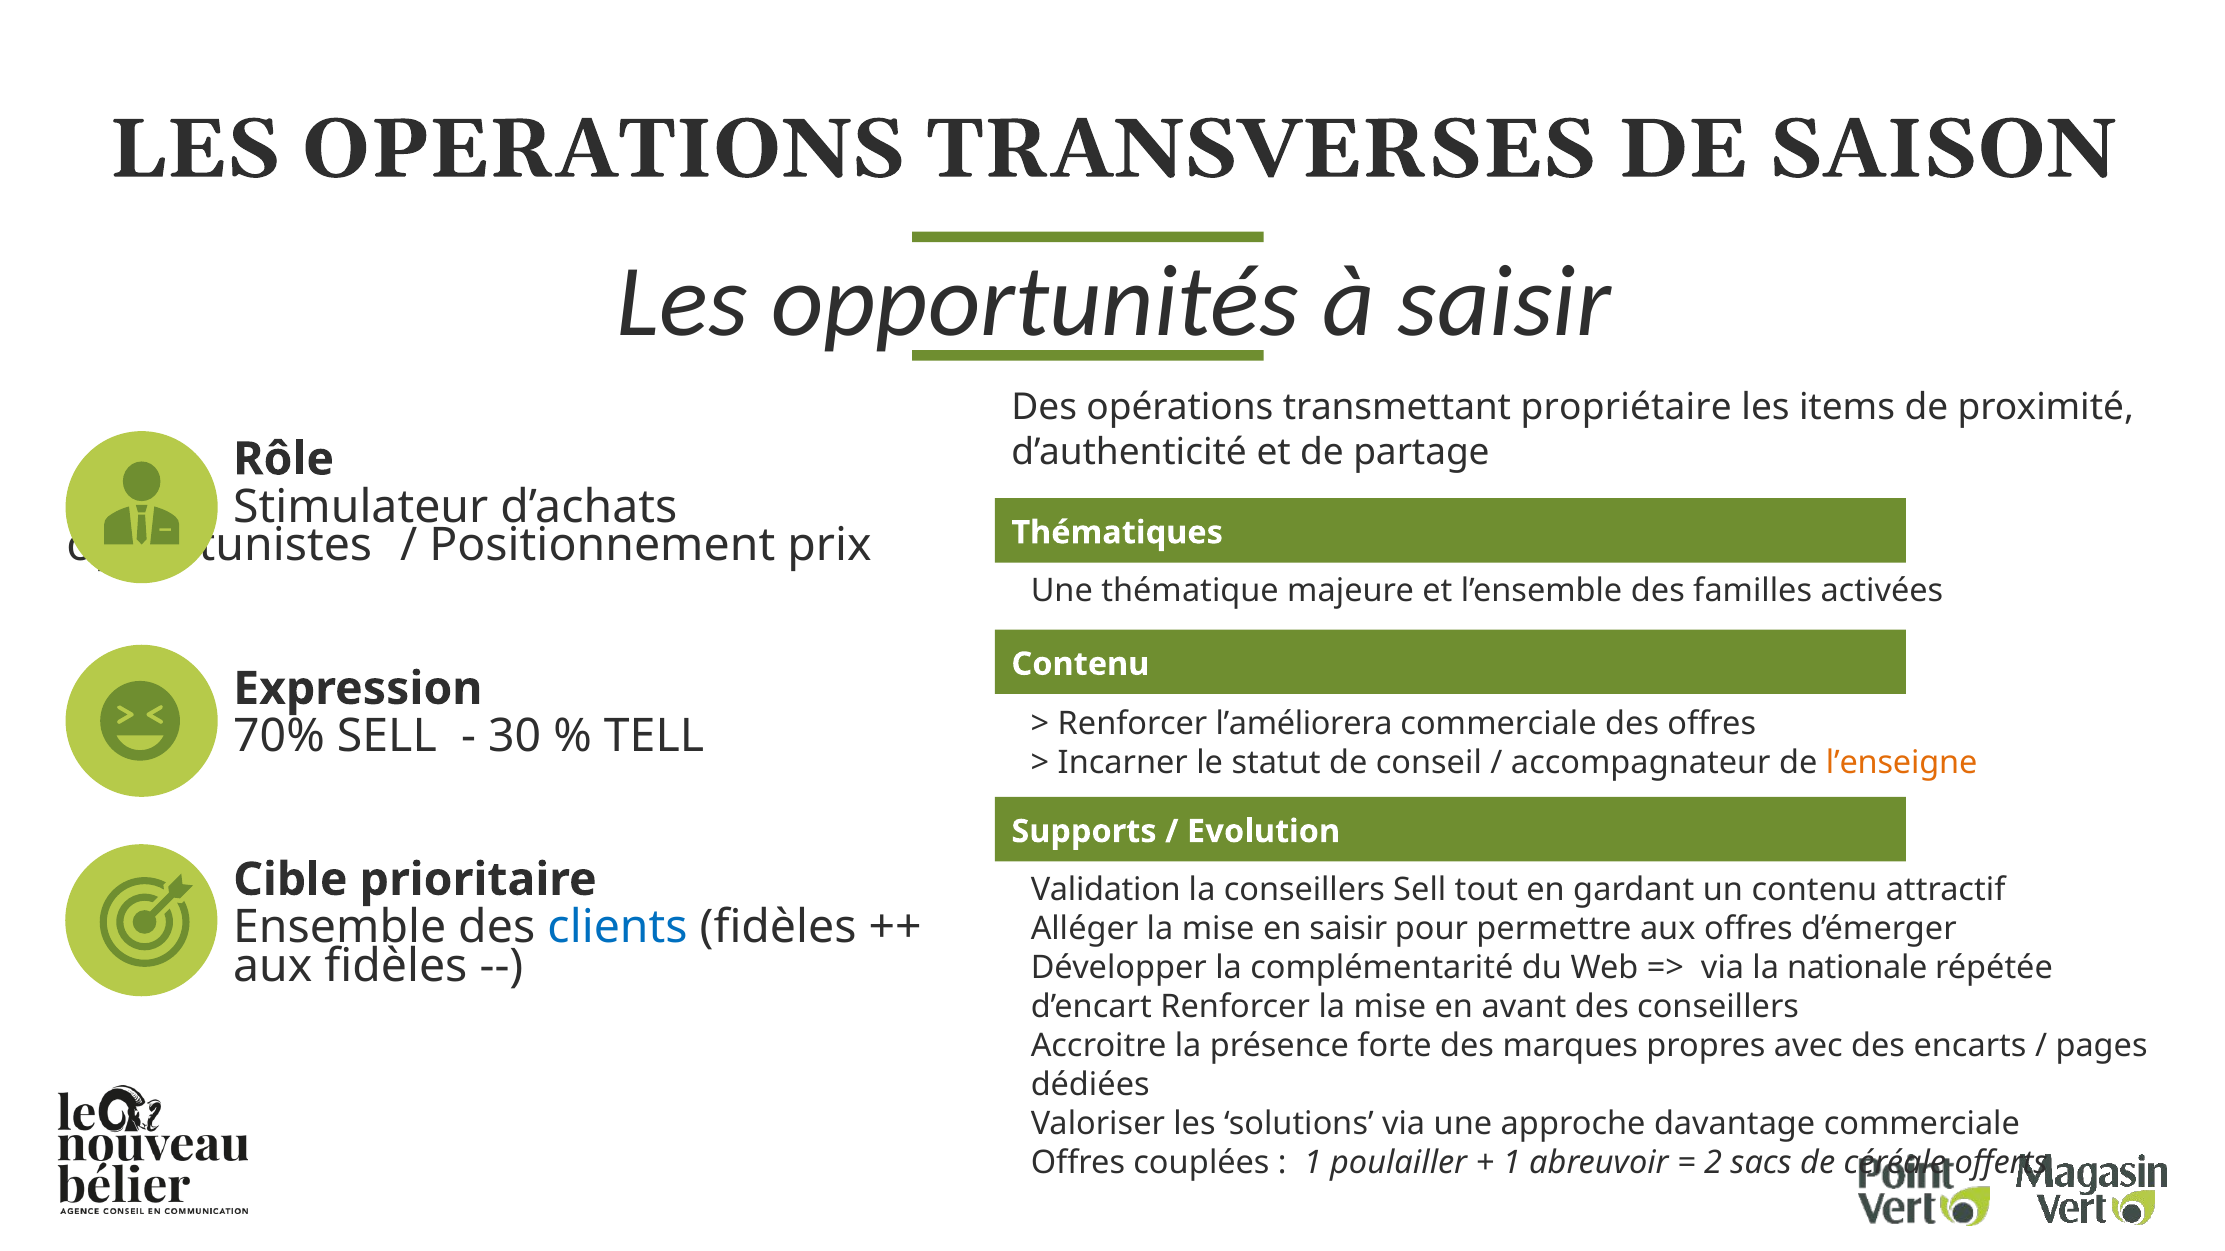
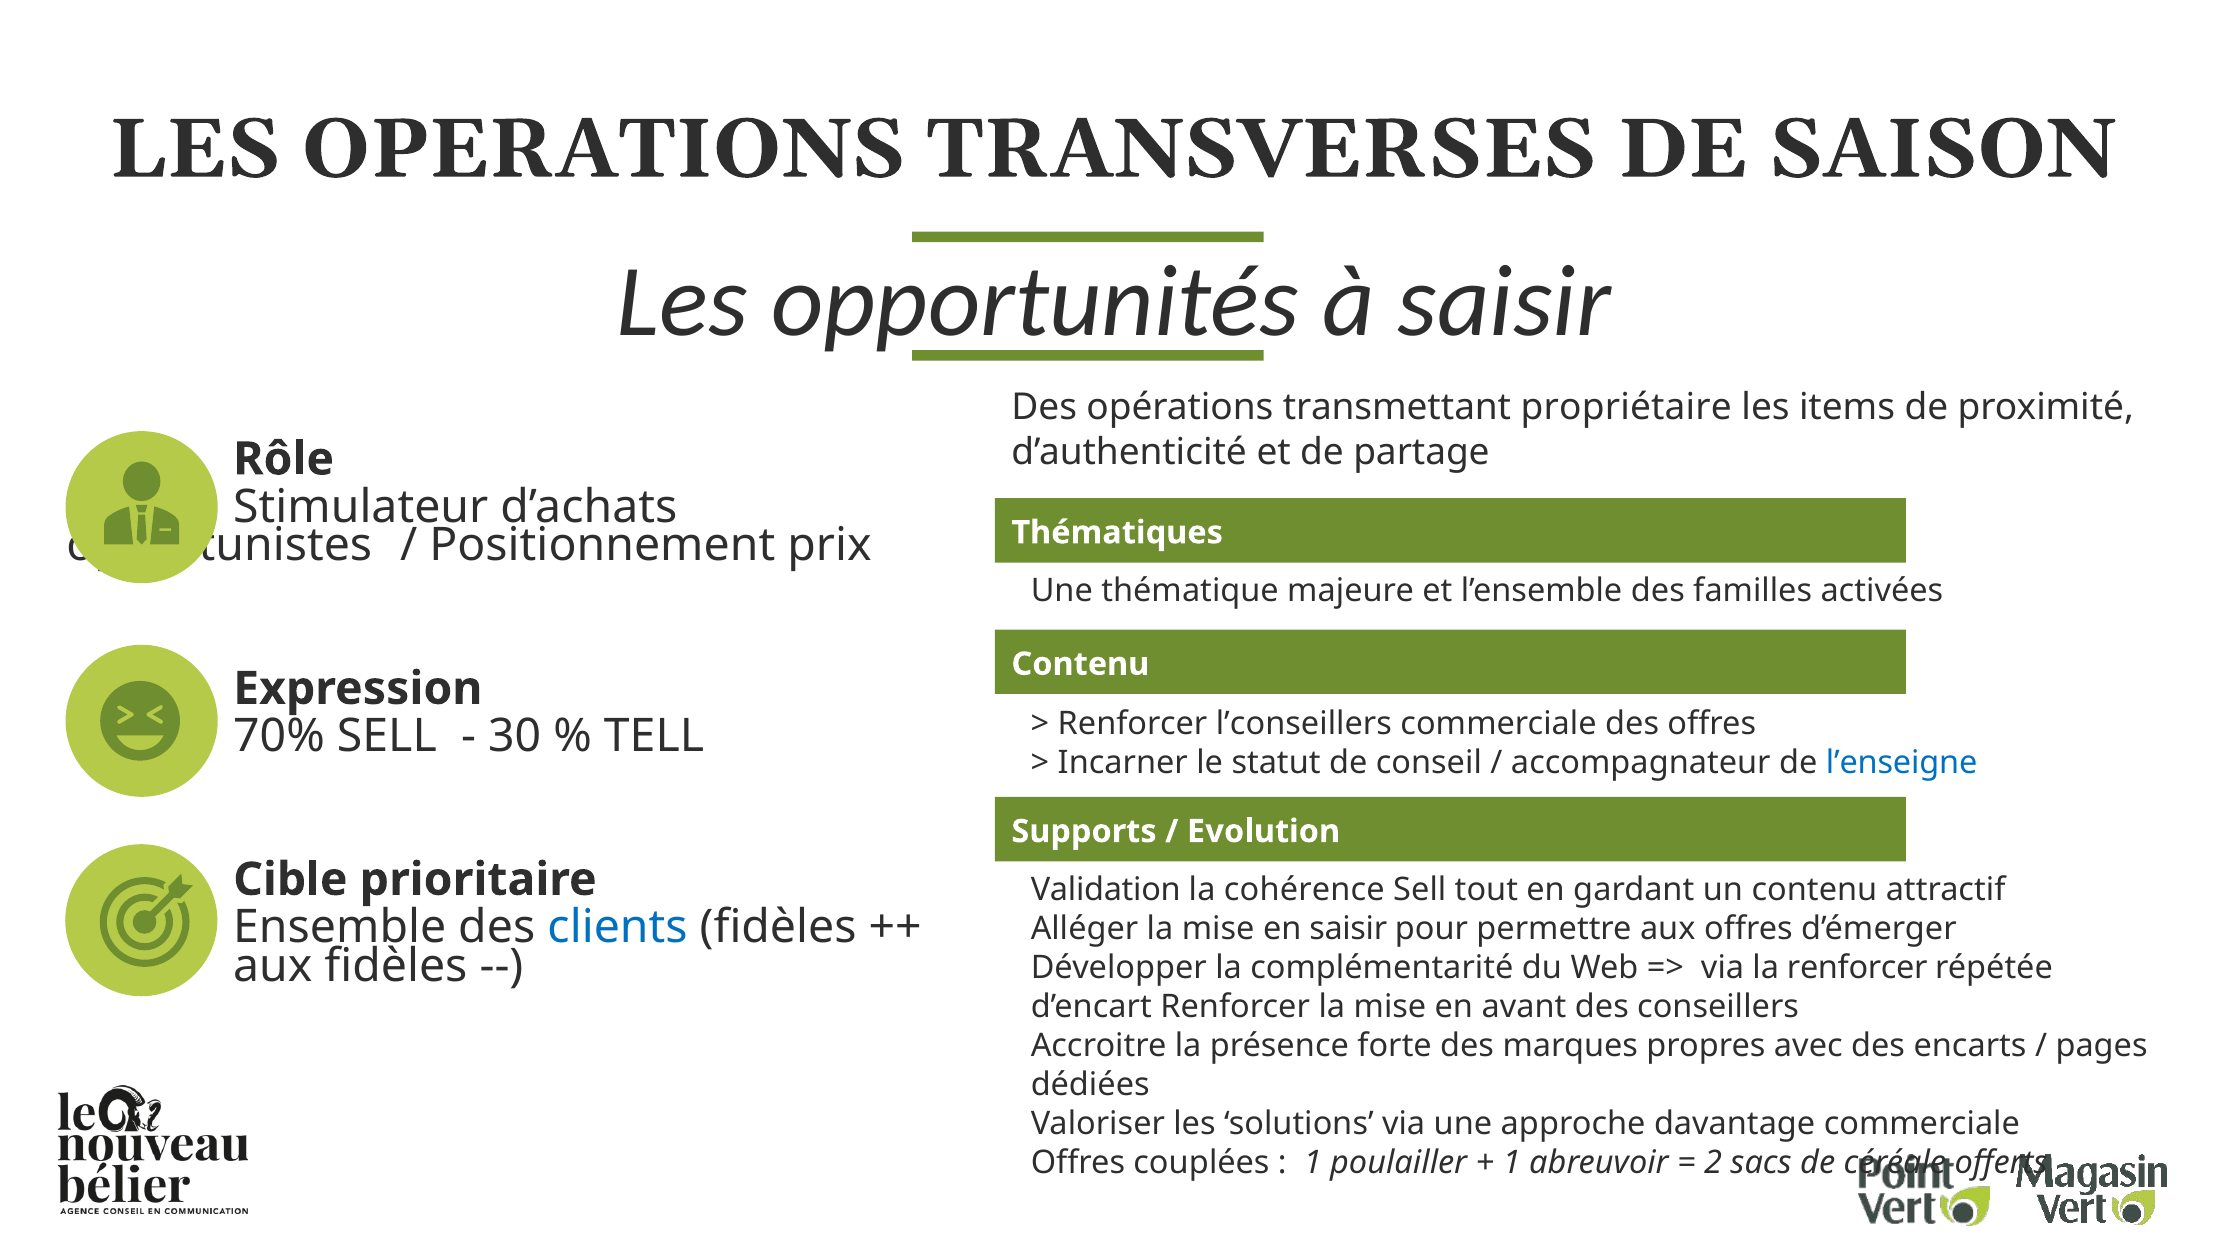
l’améliorera: l’améliorera -> l’conseillers (1304, 724)
l’enseigne colour: orange -> blue (1902, 763)
la conseillers: conseillers -> cohérence (1304, 890)
la nationale: nationale -> renforcer (1857, 968)
